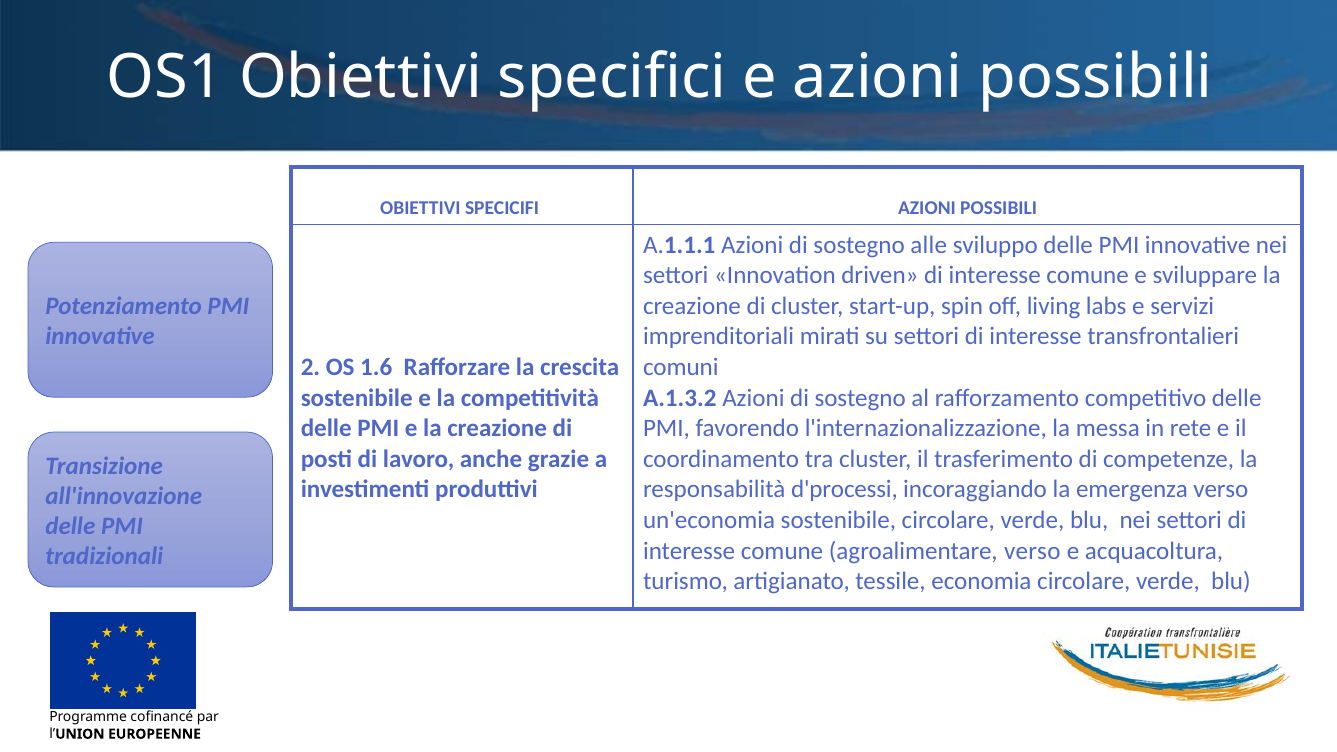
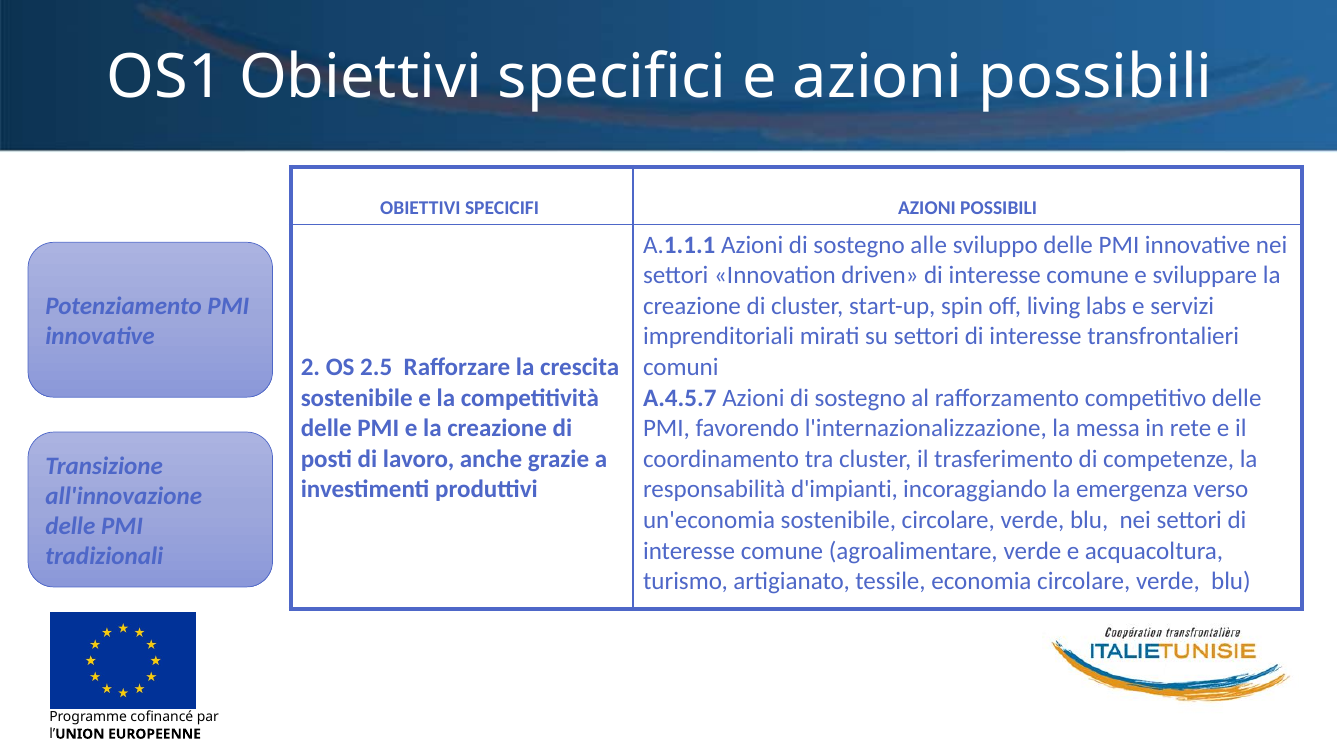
1.6: 1.6 -> 2.5 (376, 367)
A.1.3.2: A.1.3.2 -> A.4.5.7 (680, 398)
d'processi: d'processi -> d'impianti (844, 490)
agroalimentare verso: verso -> verde (1032, 551)
